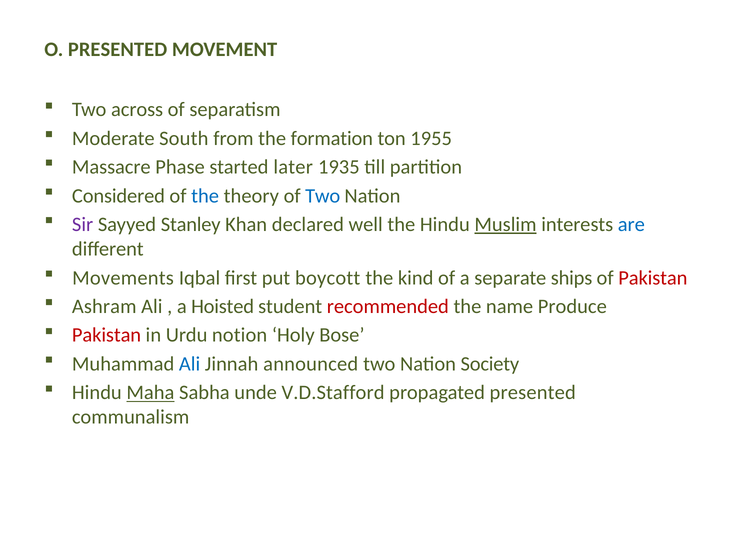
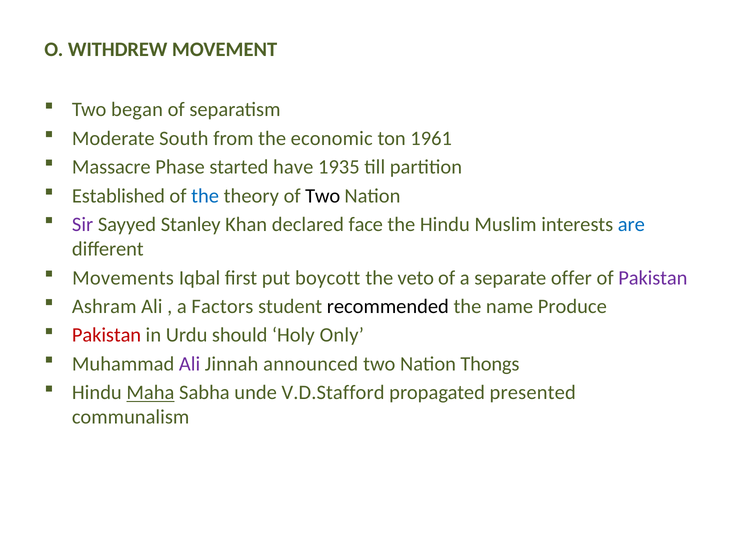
O PRESENTED: PRESENTED -> WITHDREW (118, 49)
across: across -> began (137, 110)
formation: formation -> economic (332, 138)
1955: 1955 -> 1961 (431, 138)
later: later -> have (293, 167)
Considered: Considered -> Established (118, 196)
Two colour: blue -> black (323, 196)
well: well -> face (366, 225)
Muslim underline: present -> none (505, 225)
kind: kind -> veto (416, 278)
ships: ships -> offer (571, 278)
Pakistan colour: red -> purple (653, 278)
Hoisted: Hoisted -> Factors (222, 307)
recommended colour: red -> black (388, 307)
notion: notion -> should (240, 335)
Bose: Bose -> Only (342, 335)
Ali colour: blue -> purple (190, 364)
Society: Society -> Thongs (490, 364)
